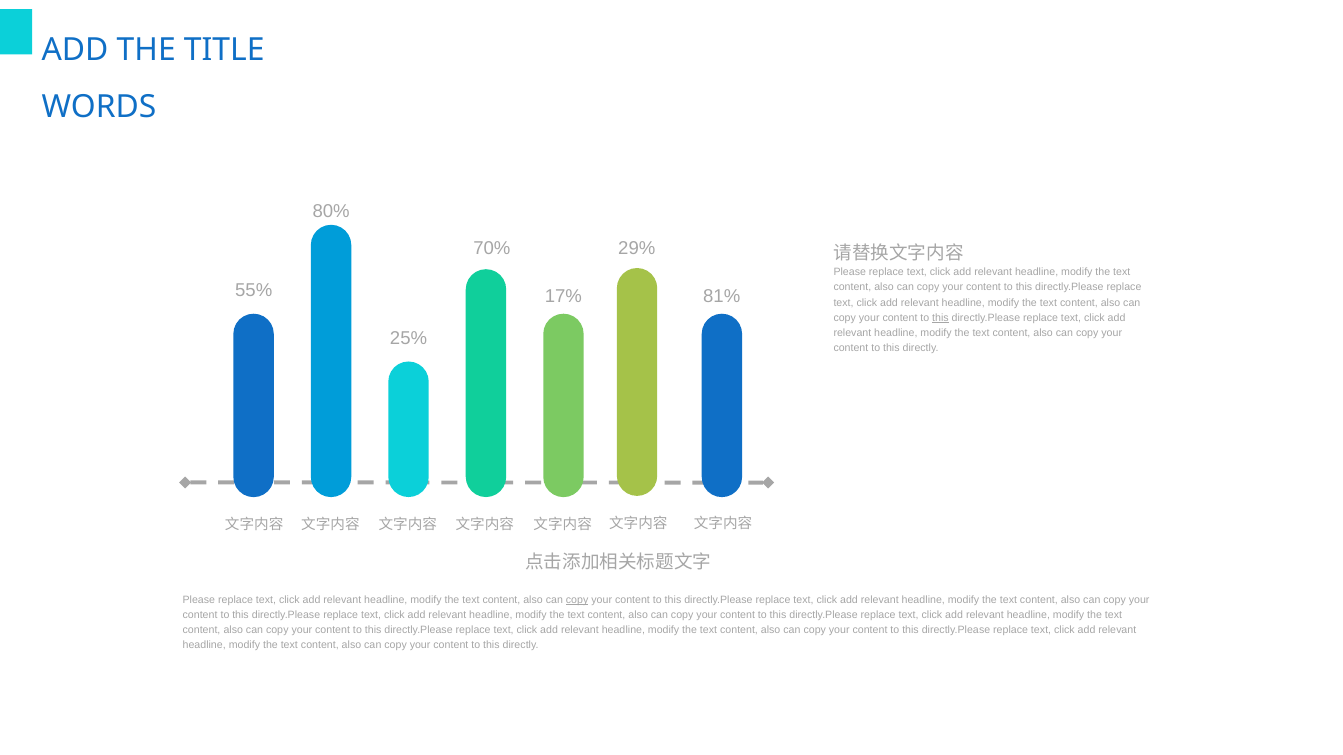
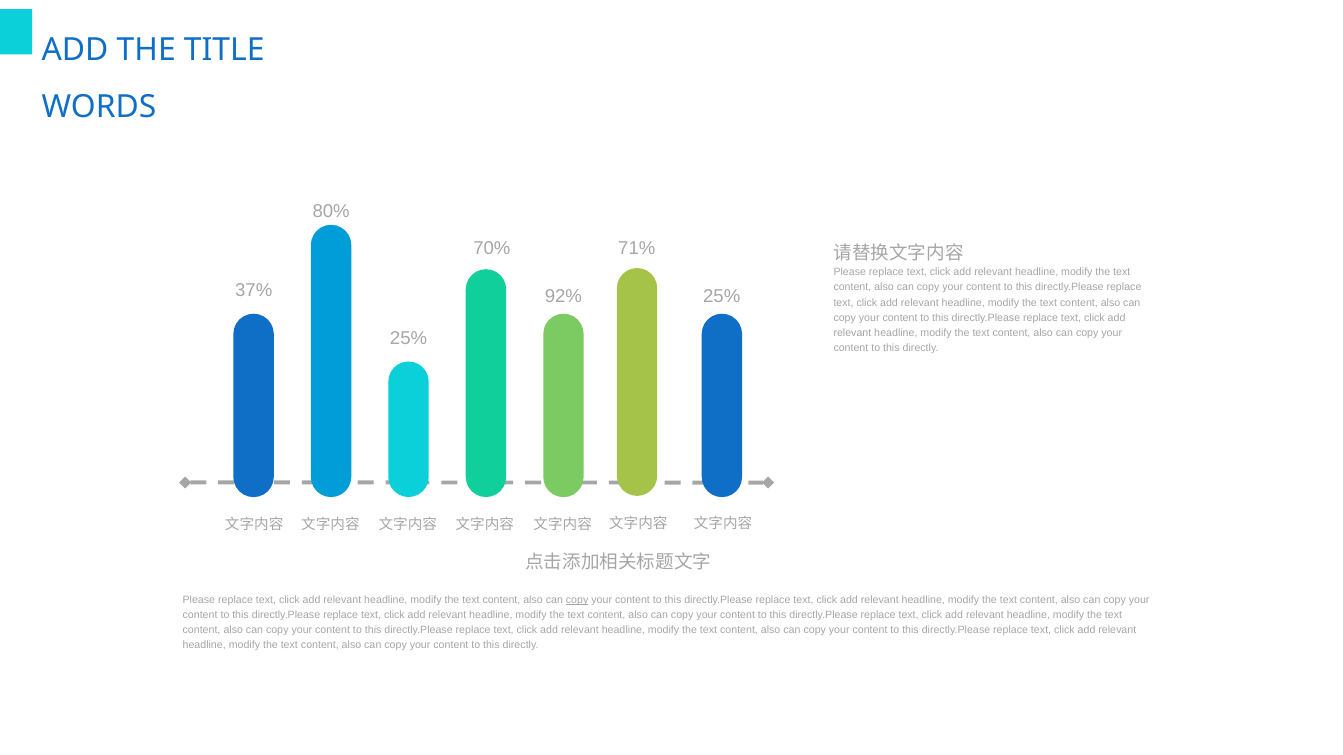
29%: 29% -> 71% (637, 248)
55%: 55% -> 37% (254, 290)
17%: 17% -> 92% (563, 296)
81%: 81% -> 25% (722, 296)
this underline: present -> none (940, 318)
